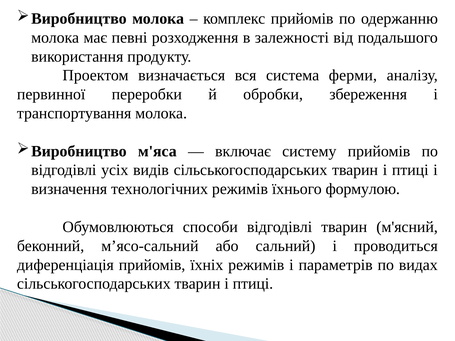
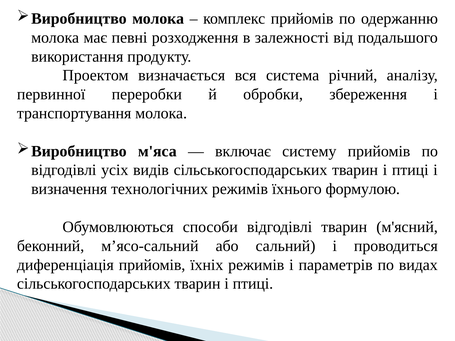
ферми: ферми -> річний (353, 75)
